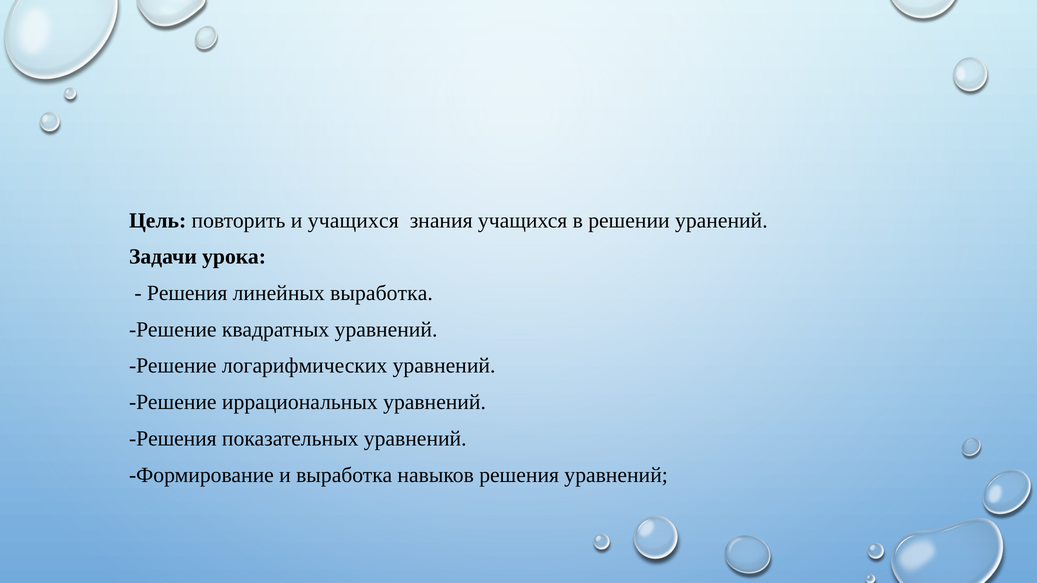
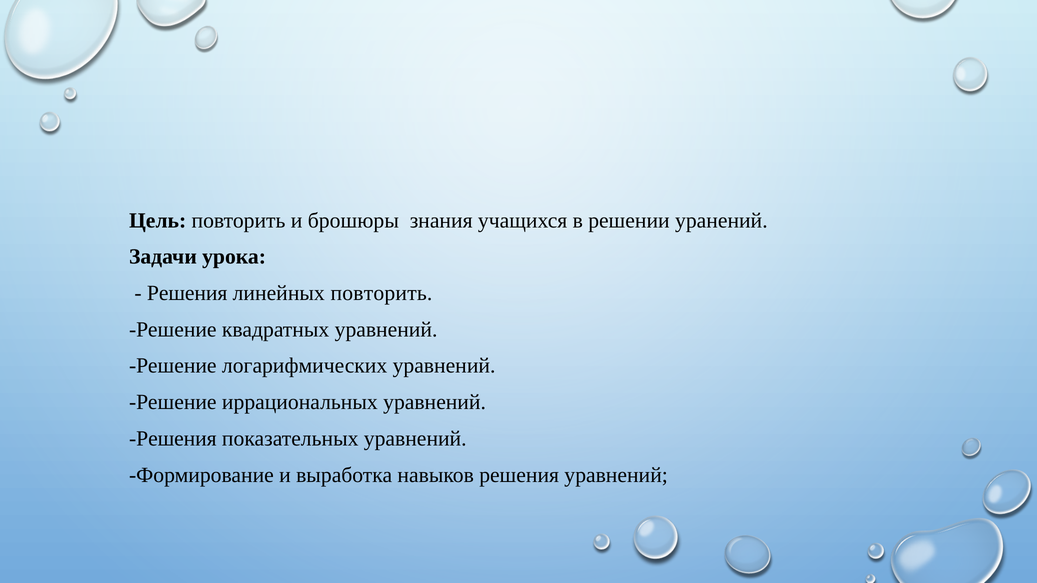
и учащихся: учащихся -> брошюры (353, 221)
линейных выработка: выработка -> повторить (381, 293)
